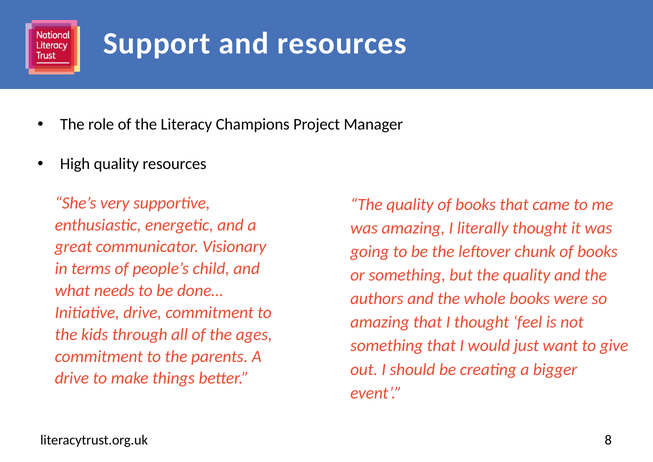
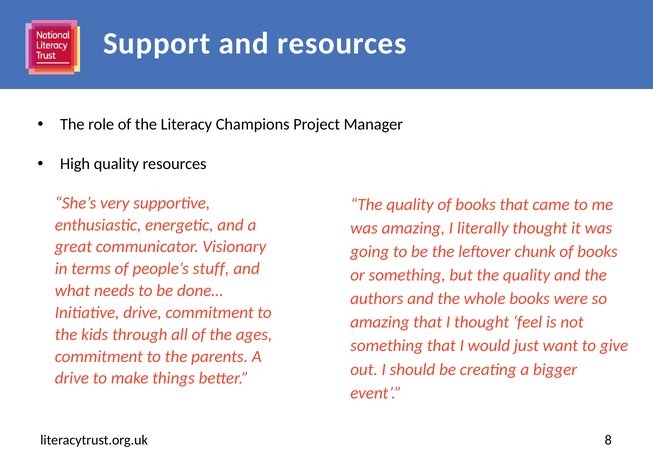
child: child -> stuff (211, 269)
